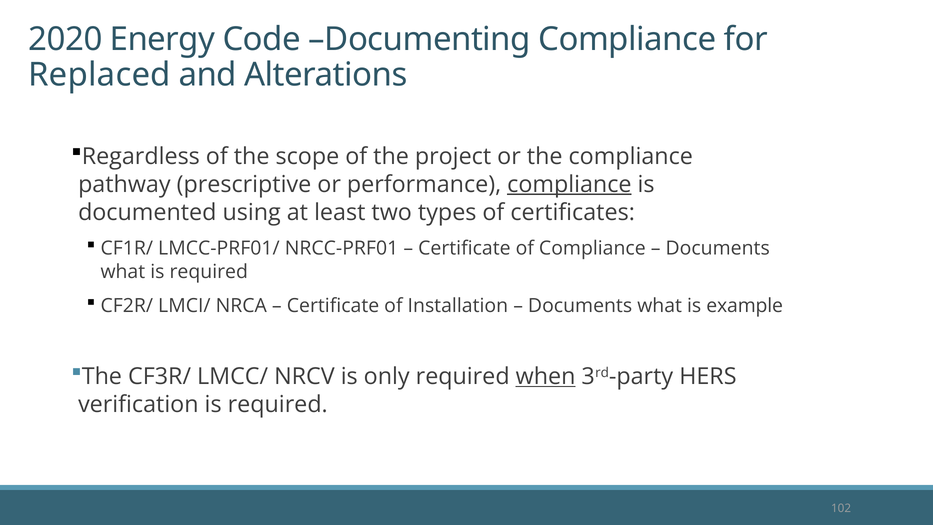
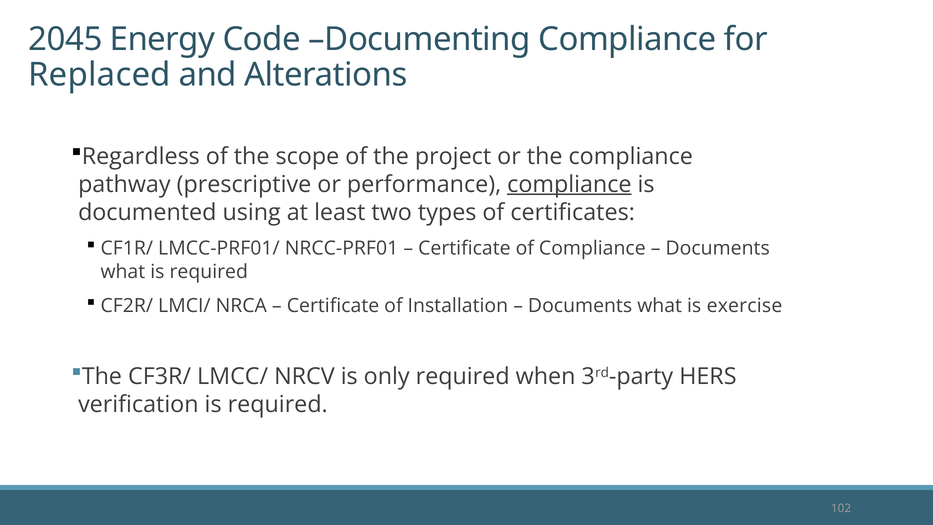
2020: 2020 -> 2045 (65, 39)
example: example -> exercise (744, 306)
when underline: present -> none (546, 376)
